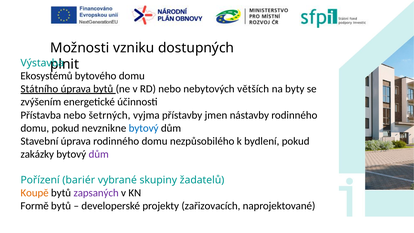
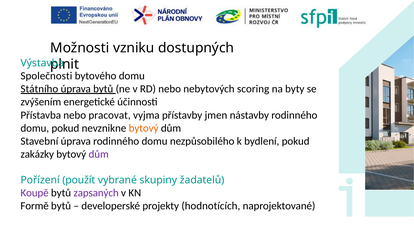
Ekosystémů: Ekosystémů -> Společnosti (46, 76)
větších: větších -> scoring (253, 89)
šetrných: šetrných -> pracovat (110, 115)
bytový colour: blue -> orange (144, 128)
bariér: bariér -> použít (79, 180)
Koupě colour: orange -> purple (35, 193)
zařizovacích: zařizovacích -> hodnotících (211, 206)
